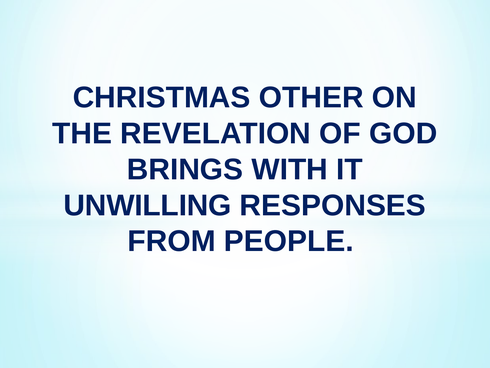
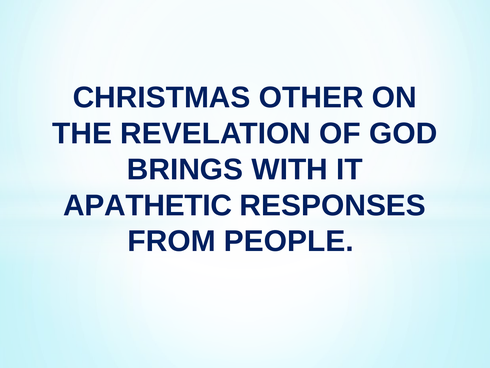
UNWILLING: UNWILLING -> APATHETIC (148, 205)
